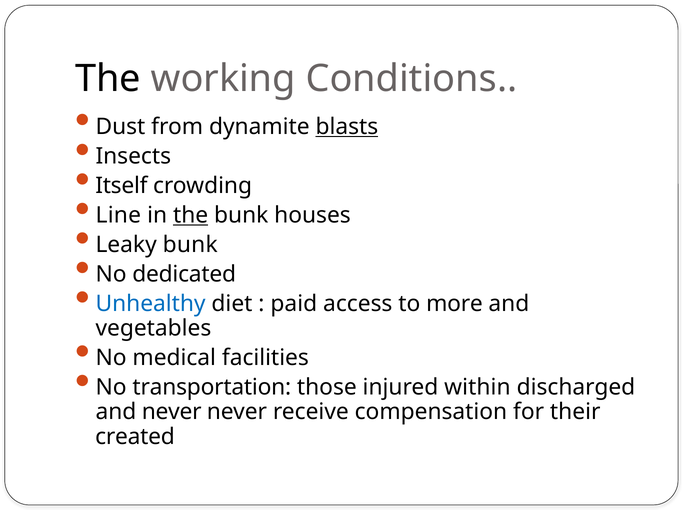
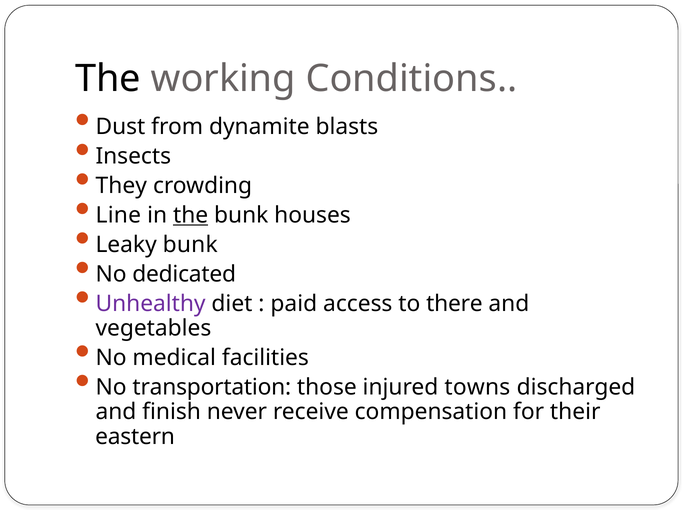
blasts underline: present -> none (347, 127)
Itself: Itself -> They (121, 186)
Unhealthy colour: blue -> purple (151, 304)
more: more -> there (454, 304)
within: within -> towns (477, 388)
and never: never -> finish (172, 412)
created: created -> eastern (135, 437)
